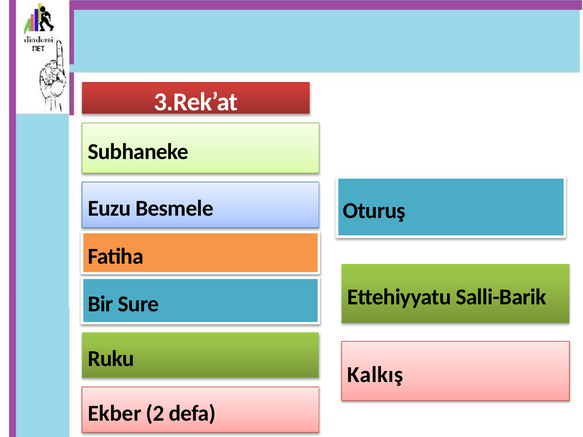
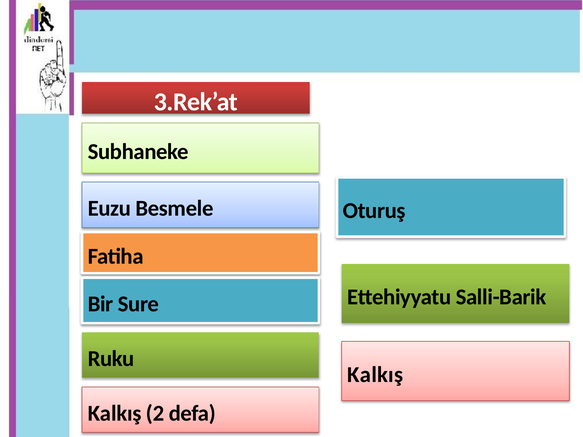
Ekber: Ekber -> Kalkış (115, 413)
